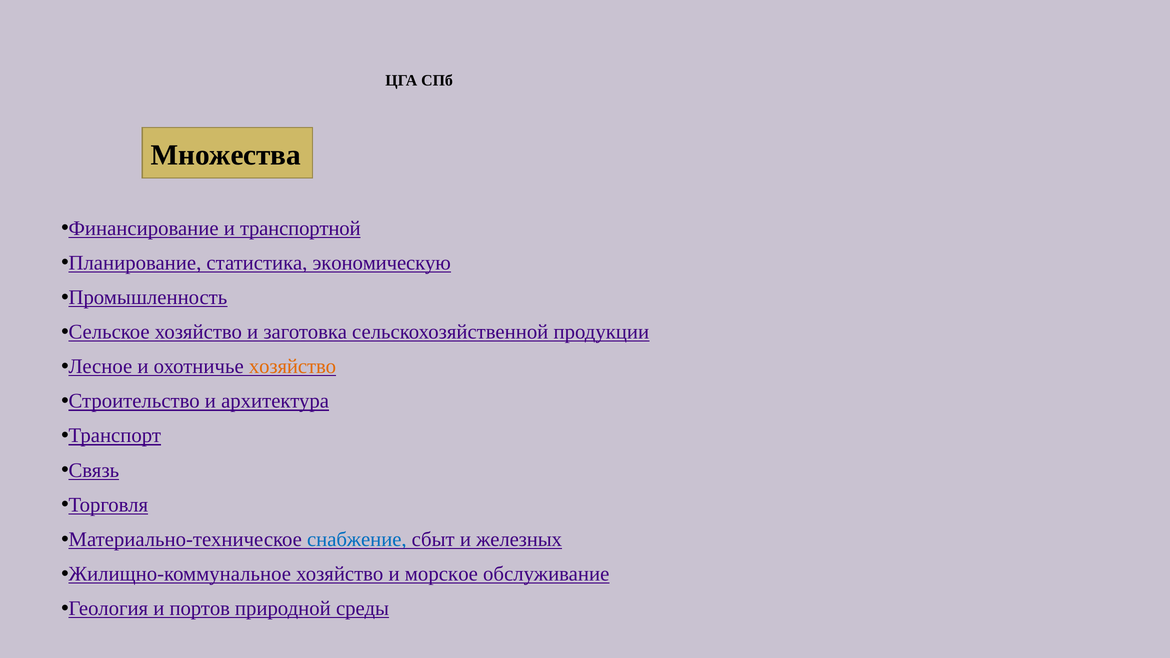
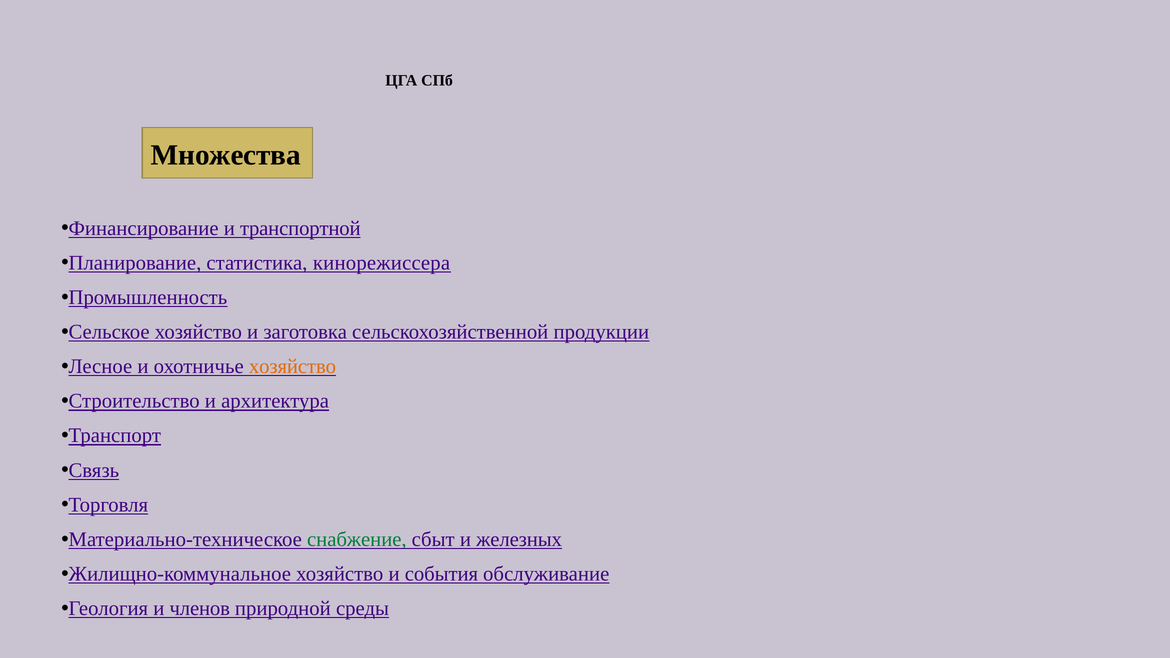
экономическую: экономическую -> кинорежиссера (382, 263)
снабжение colour: blue -> green (357, 539)
морское: морское -> события (441, 574)
портов: портов -> членов (200, 609)
